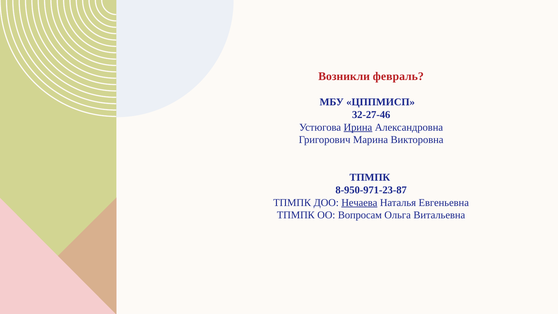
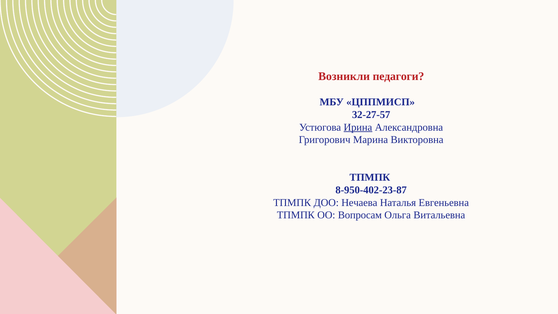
февраль: февраль -> педагоги (398, 76)
32-27-46: 32-27-46 -> 32-27-57 (371, 115)
8-950-971-23-87: 8-950-971-23-87 -> 8-950-402-23-87 (371, 190)
Нечаева underline: present -> none (359, 203)
